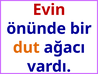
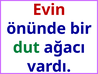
dut colour: orange -> green (26, 47)
